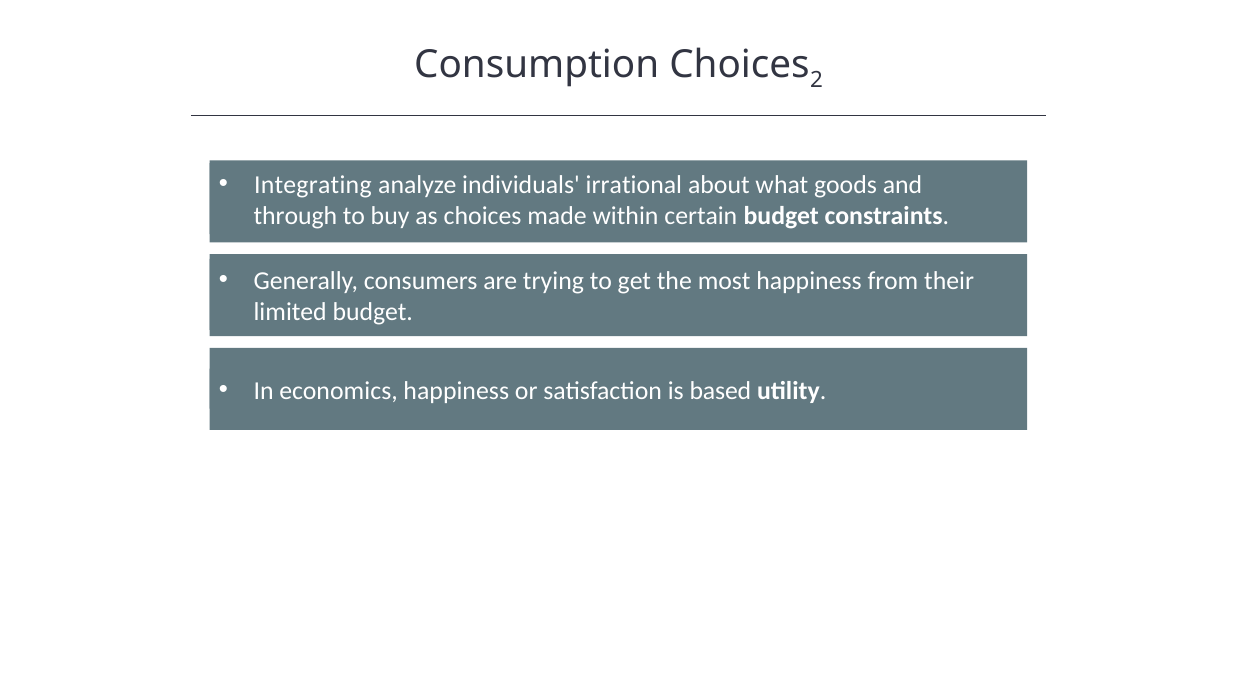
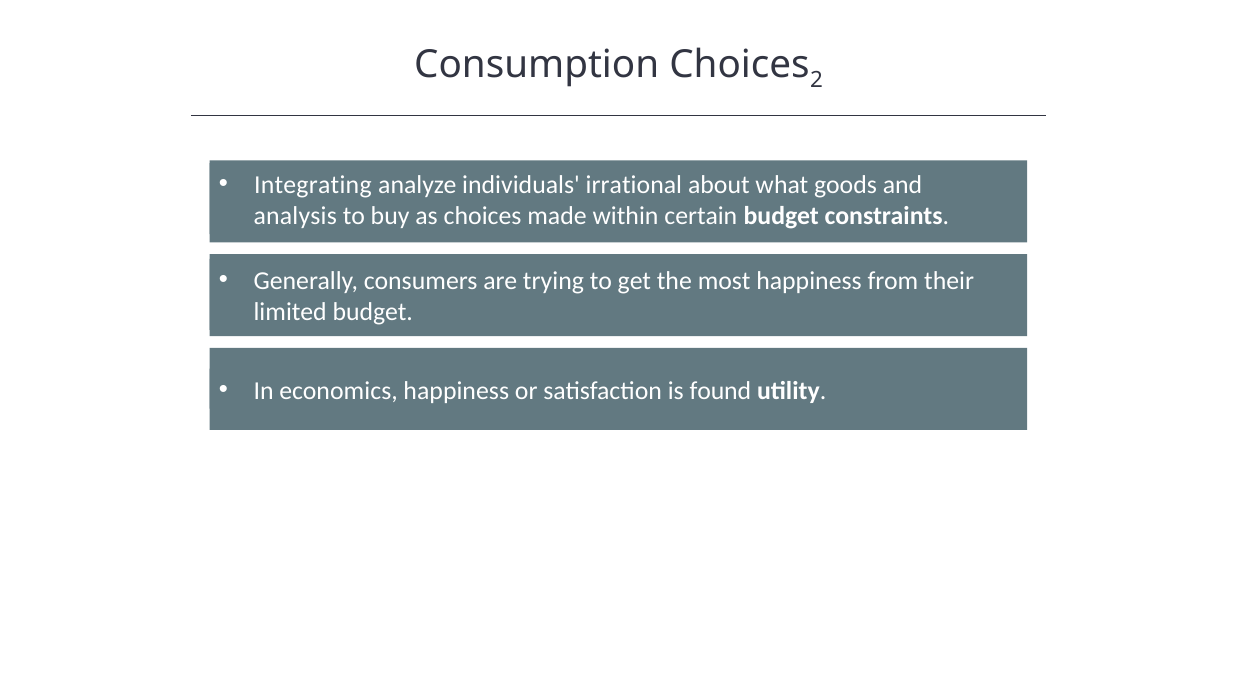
through: through -> analysis (295, 216)
based: based -> found (720, 390)
